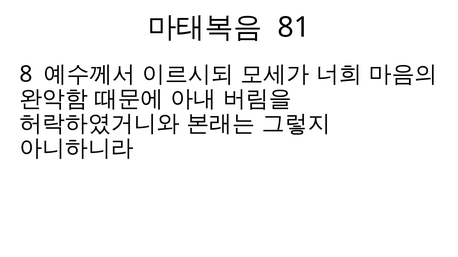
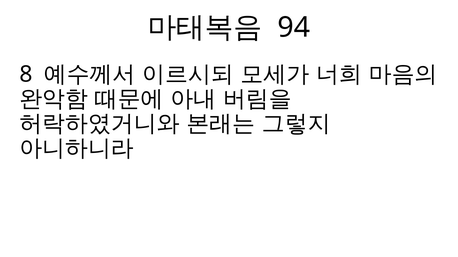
81: 81 -> 94 (294, 28)
